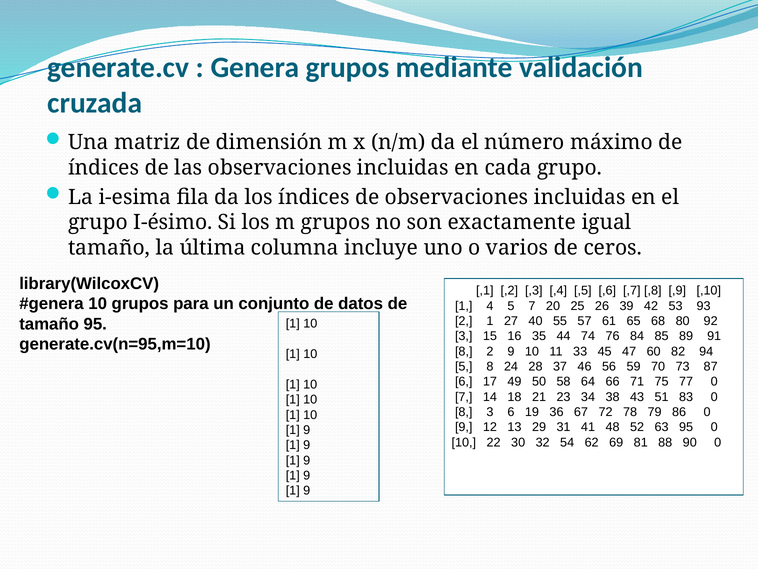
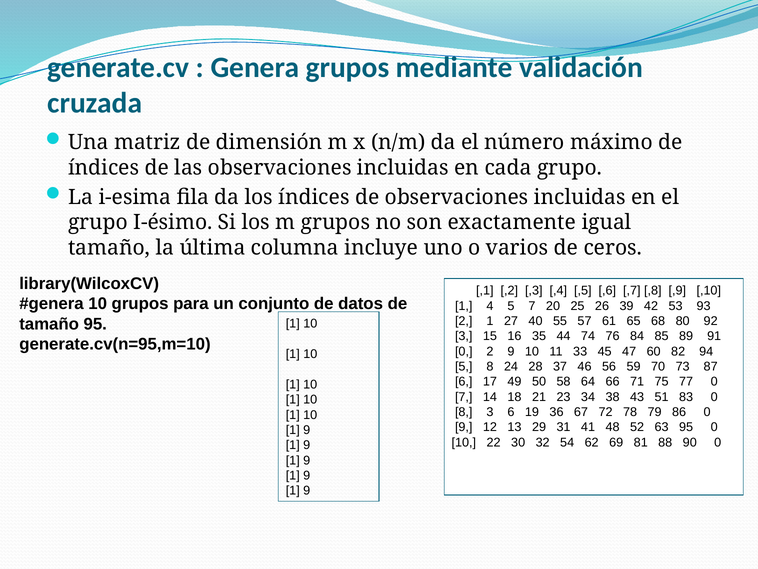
8: 8 -> 0 (464, 351)
